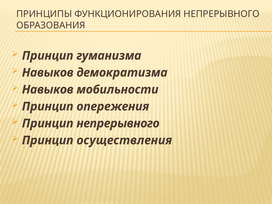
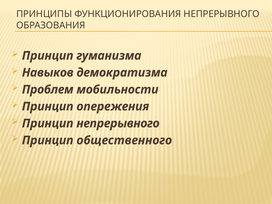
Навыков: Навыков -> Проблем (48, 90)
осуществления: осуществления -> общественного (124, 140)
